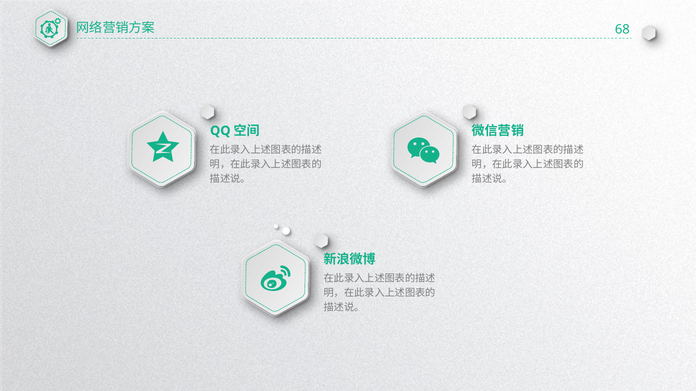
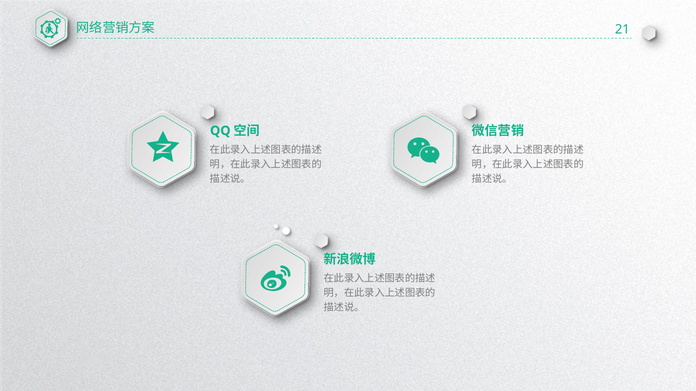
68: 68 -> 21 (622, 30)
